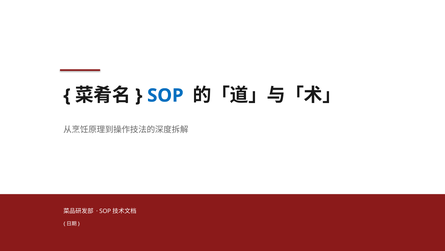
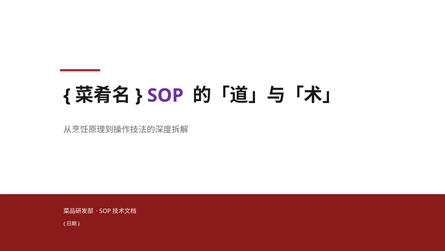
SOP colour: blue -> purple (165, 95)
